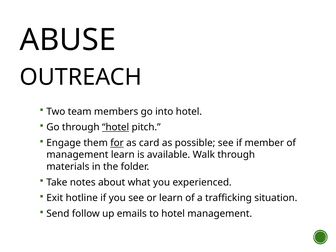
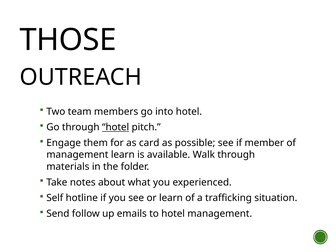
ABUSE: ABUSE -> THOSE (68, 40)
for underline: present -> none (117, 143)
Exit: Exit -> Self (55, 198)
